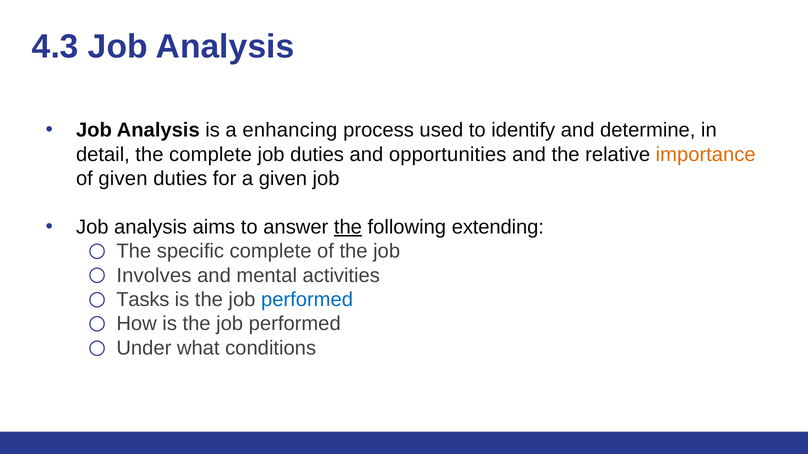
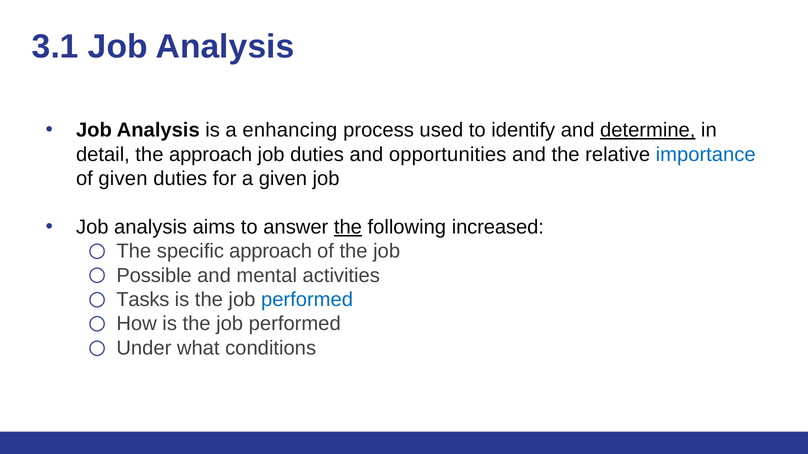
4.3: 4.3 -> 3.1 (55, 47)
determine underline: none -> present (648, 130)
the complete: complete -> approach (211, 155)
importance colour: orange -> blue (706, 155)
extending: extending -> increased (498, 227)
specific complete: complete -> approach (271, 251)
Involves: Involves -> Possible (154, 276)
